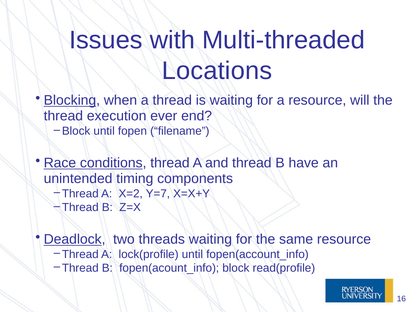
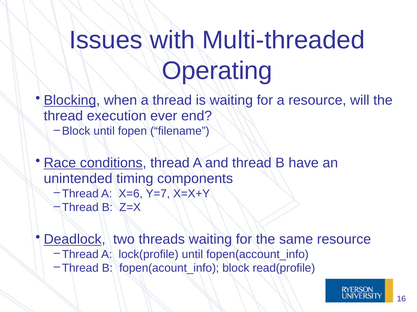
Locations: Locations -> Operating (217, 71)
X=2: X=2 -> X=6 (131, 194)
